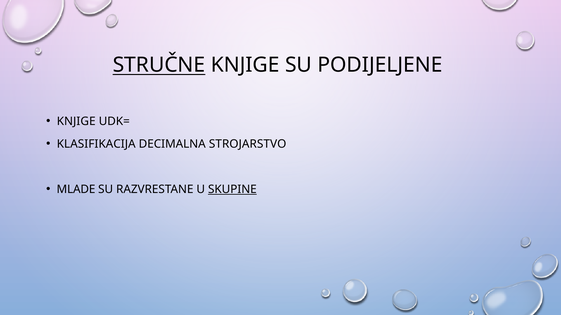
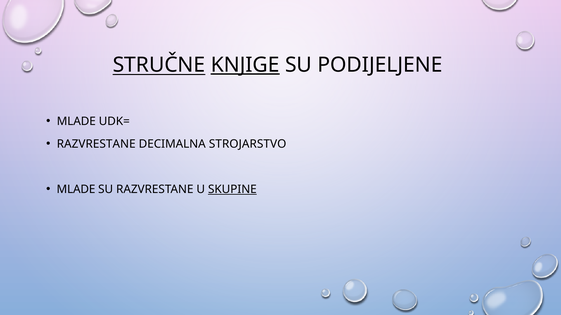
KNJIGE underline: none -> present (245, 65)
KNJIGE: KNJIGE -> MLADE (76, 122)
KLASIFIKACIJA: KLASIFIKACIJA -> RAZVRESTANE (96, 144)
